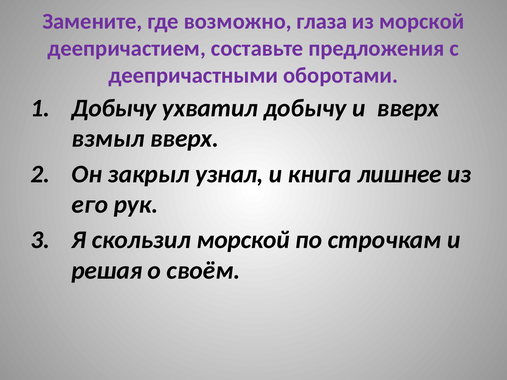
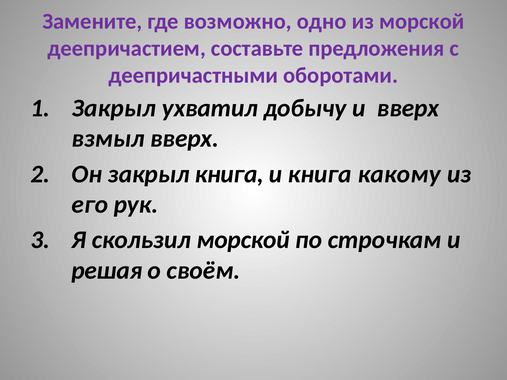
глаза: глаза -> одно (322, 21)
Добычу: Добычу -> Закрыл (114, 108)
закрыл узнал: узнал -> книга (229, 174)
лишнее: лишнее -> какому (399, 174)
